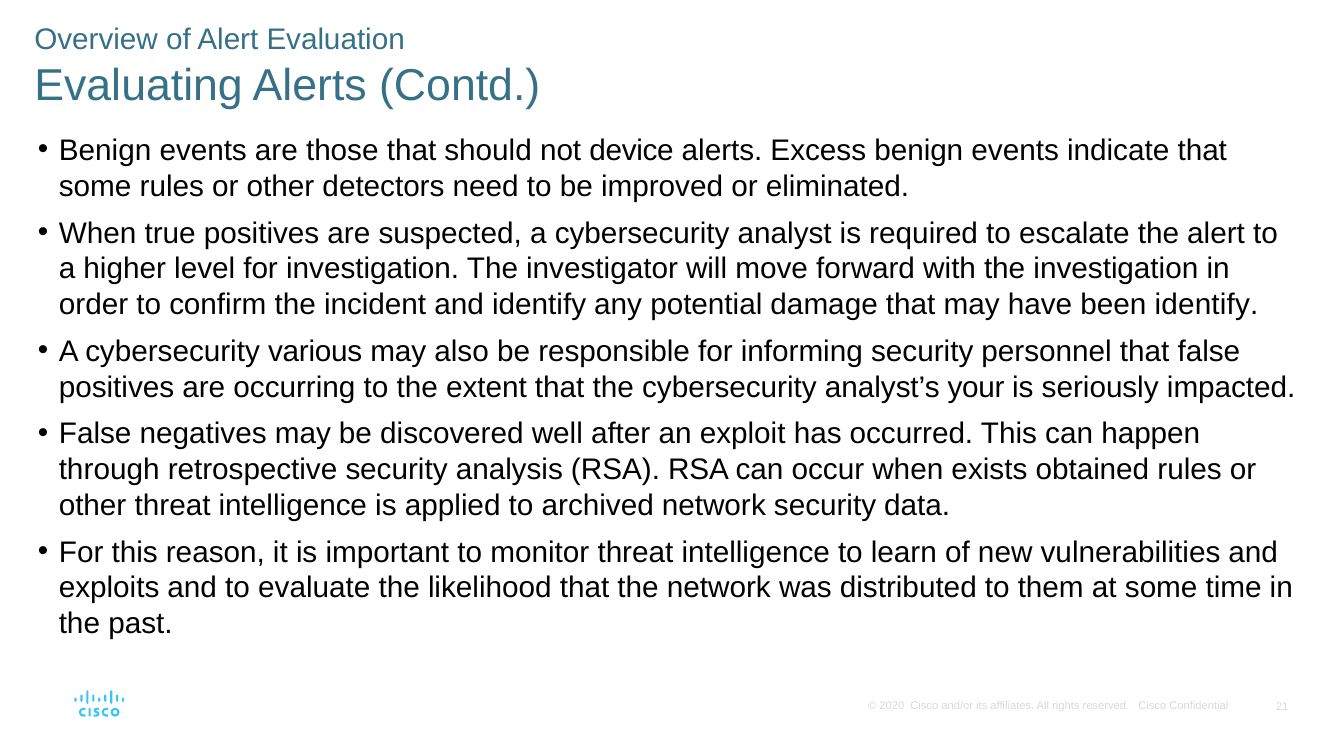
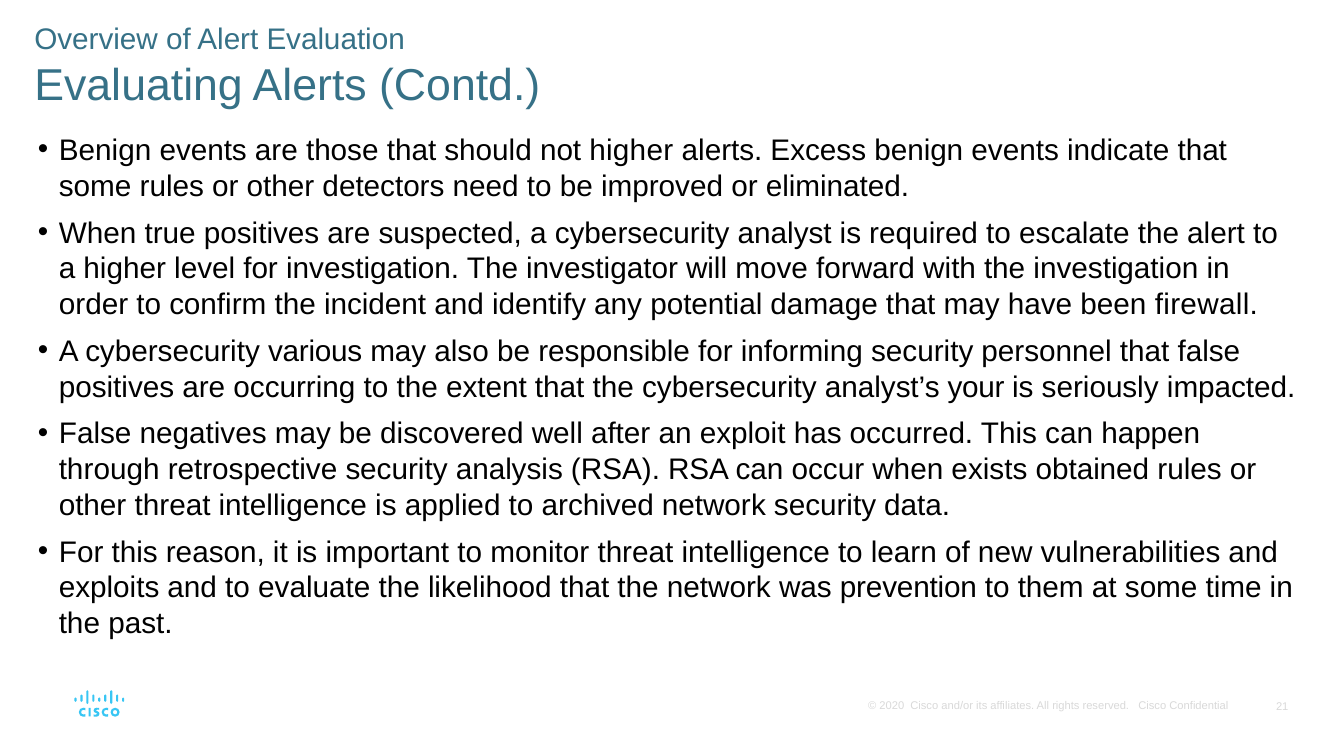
not device: device -> higher (631, 151)
been identify: identify -> firewall (1206, 305)
distributed: distributed -> prevention (908, 588)
